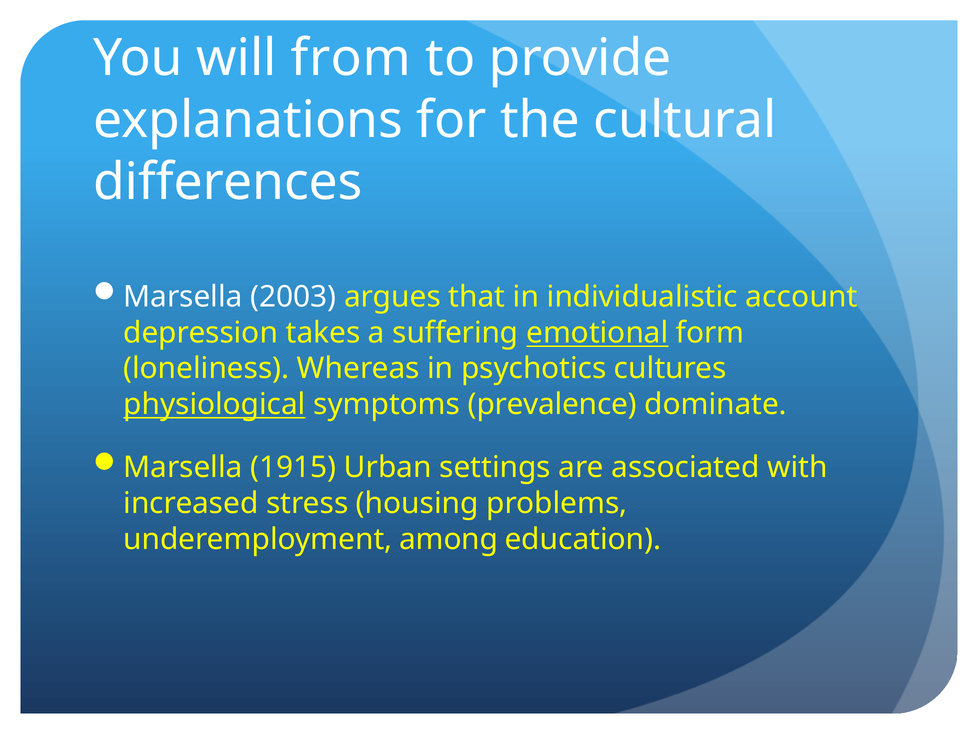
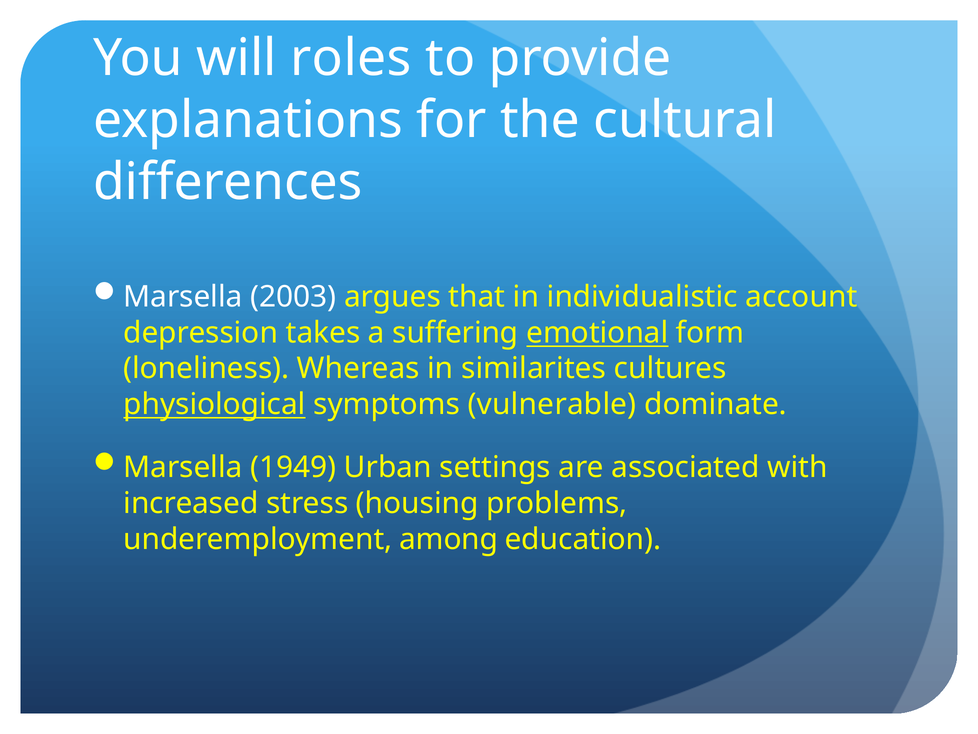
from: from -> roles (351, 58)
psychotics: psychotics -> similarites (534, 368)
prevalence: prevalence -> vulnerable (552, 404)
1915: 1915 -> 1949 (293, 467)
